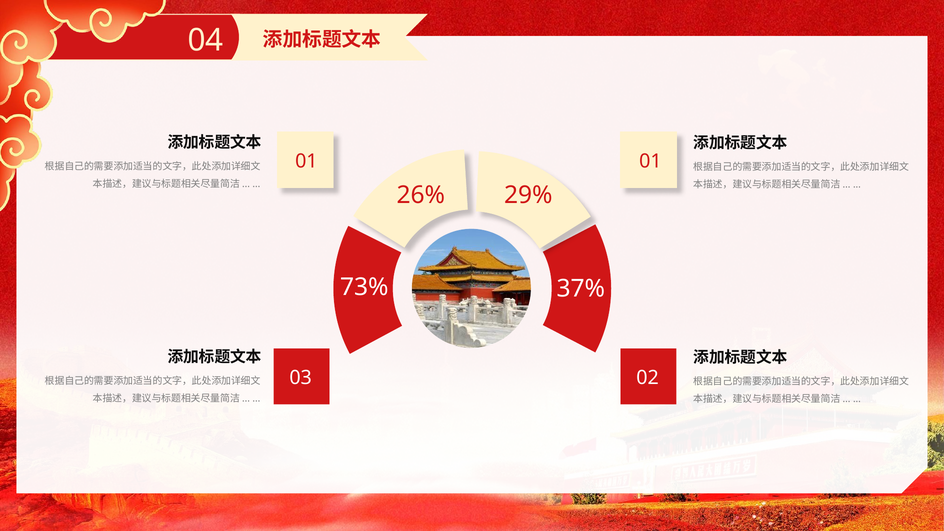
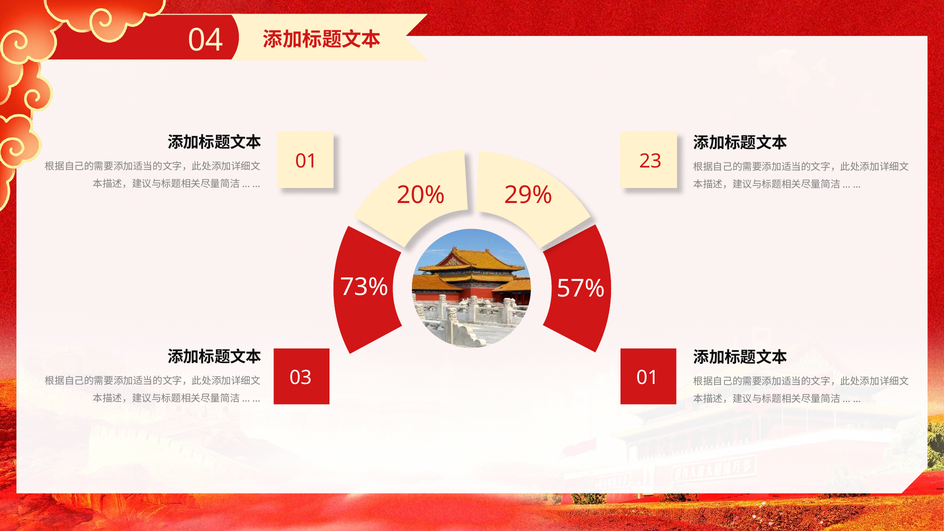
01 01: 01 -> 23 (650, 161)
26%: 26% -> 20% (421, 195)
37%: 37% -> 57% (581, 289)
03 02: 02 -> 01 (648, 378)
